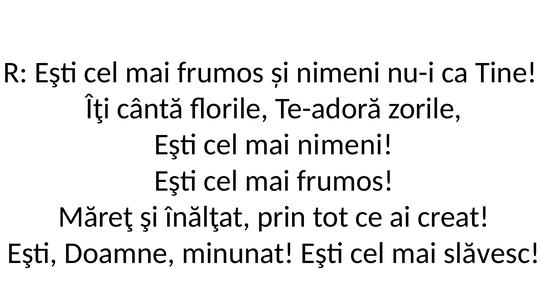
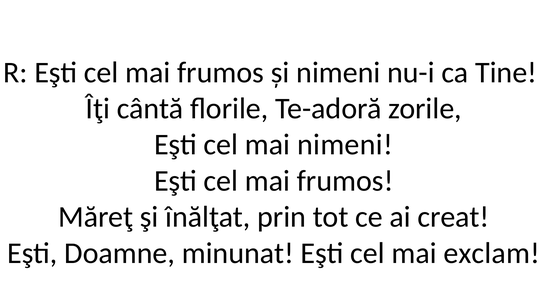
slăvesc: slăvesc -> exclam (492, 253)
